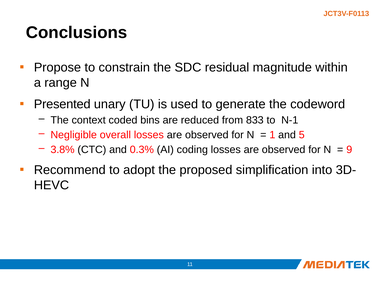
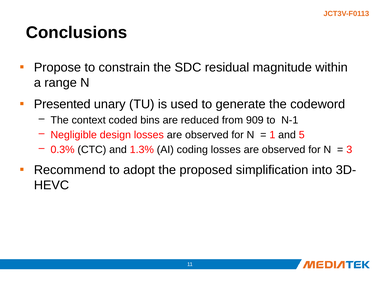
833: 833 -> 909 (255, 120)
overall: overall -> design (115, 135)
3.8%: 3.8% -> 0.3% (63, 150)
0.3%: 0.3% -> 1.3% (142, 150)
9: 9 -> 3 (349, 150)
